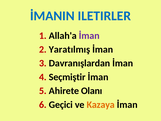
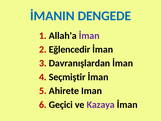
ILETIRLER: ILETIRLER -> DENGEDE (104, 16)
Yaratılmış: Yaratılmış -> Eğlencedir (70, 49)
Olanı: Olanı -> Iman (92, 91)
Kazaya colour: orange -> purple (101, 104)
